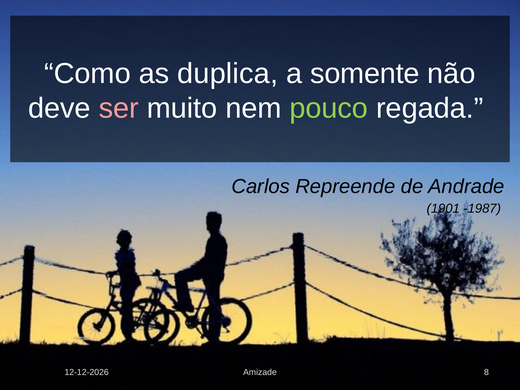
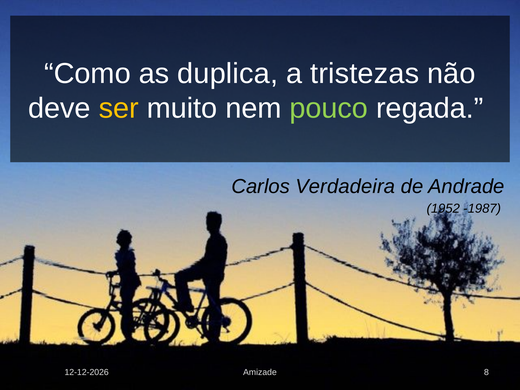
somente: somente -> tristezas (365, 74)
ser colour: pink -> yellow (119, 108)
Repreende: Repreende -> Verdadeira (345, 187)
1901: 1901 -> 1952 (443, 209)
